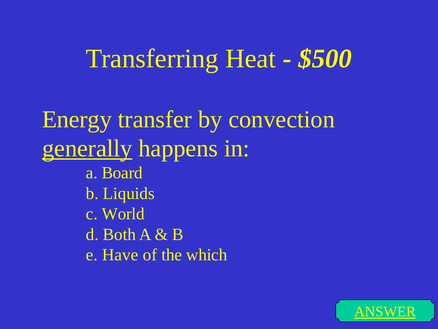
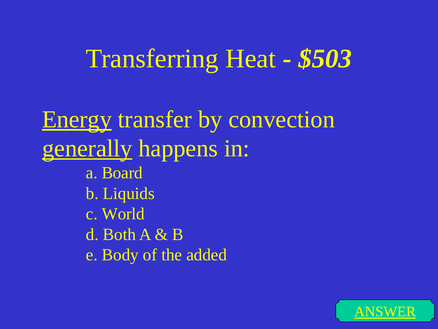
$500: $500 -> $503 (325, 58)
Energy underline: none -> present (77, 119)
Have: Have -> Body (120, 255)
which: which -> added (207, 255)
